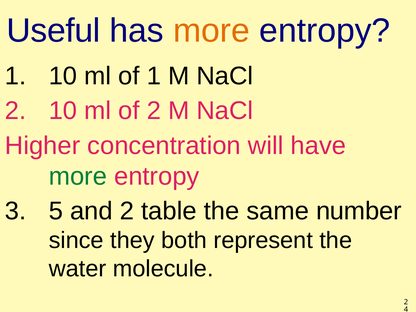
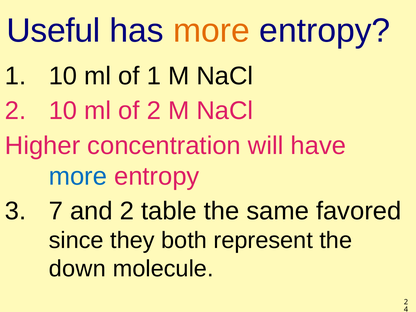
more colour: green -> blue (78, 176)
5: 5 -> 7 (56, 211)
number: number -> favored (359, 211)
water: water -> down (77, 269)
